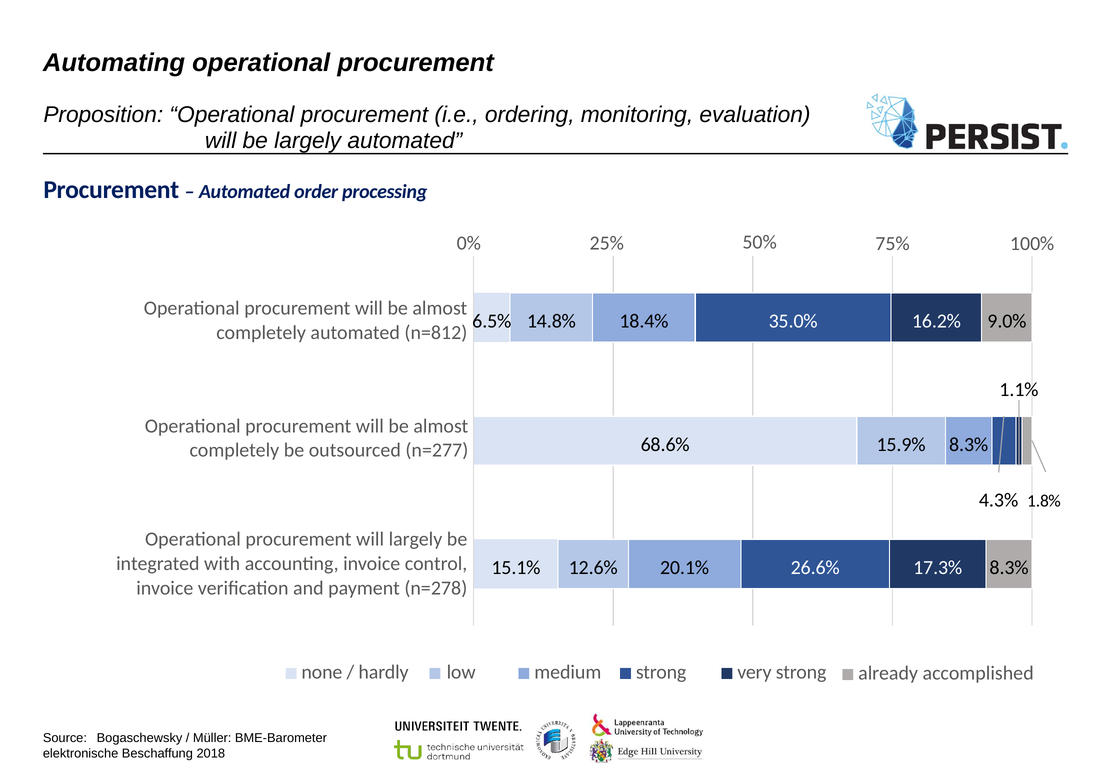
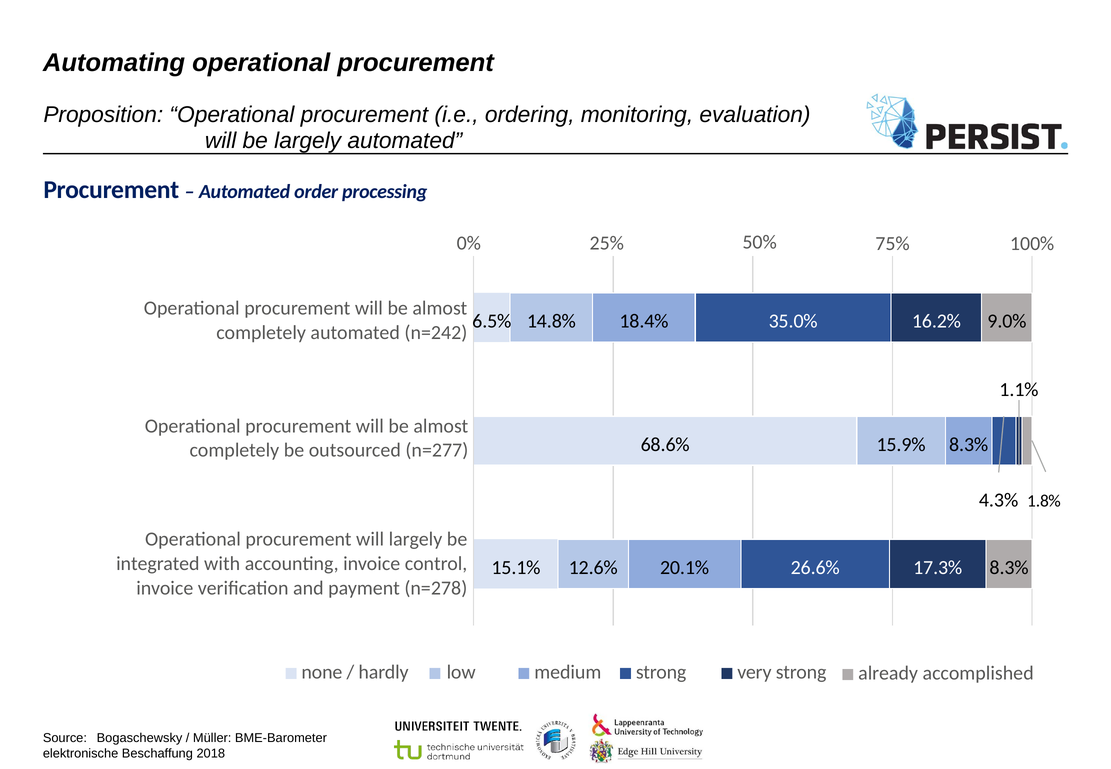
n=812: n=812 -> n=242 (436, 333)
